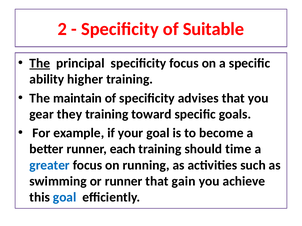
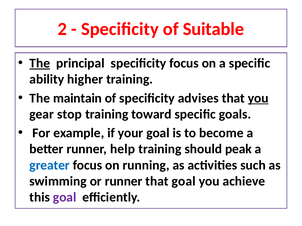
you underline: none -> present (258, 98)
they: they -> stop (69, 114)
each: each -> help (123, 149)
time: time -> peak (238, 149)
that gain: gain -> goal (184, 182)
goal colour: blue -> purple (65, 198)
